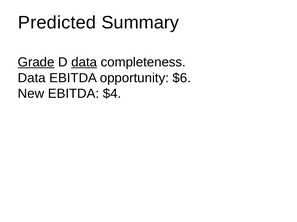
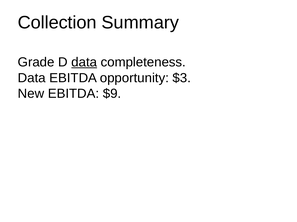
Predicted: Predicted -> Collection (57, 23)
Grade underline: present -> none (36, 62)
$6: $6 -> $3 (182, 78)
$4: $4 -> $9 (112, 94)
